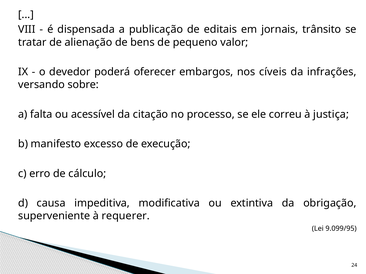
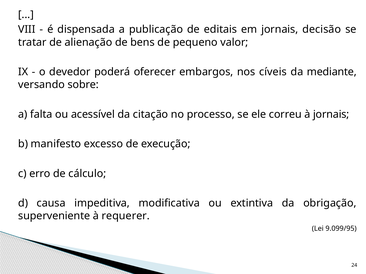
trânsito: trânsito -> decisão (322, 30)
infrações: infrações -> mediante (332, 72)
à justiça: justiça -> jornais (331, 115)
